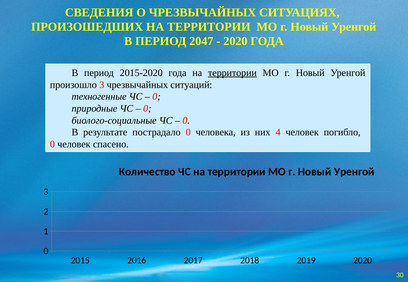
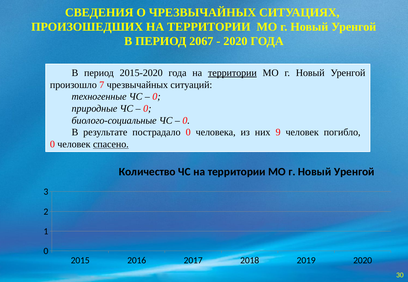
2047: 2047 -> 2067 (201, 41)
произошло 3: 3 -> 7 (102, 85)
4: 4 -> 9 (278, 133)
спасено underline: none -> present (111, 144)
